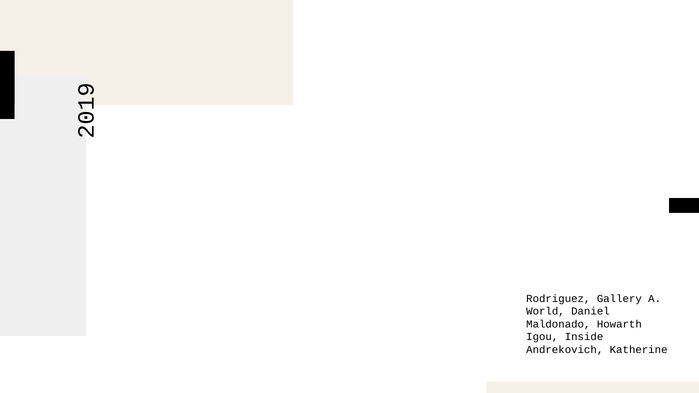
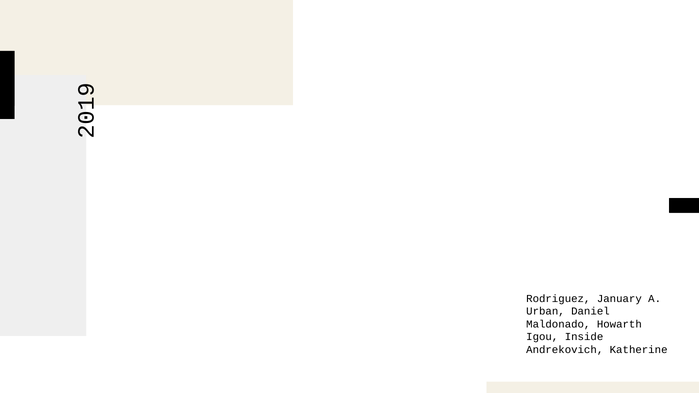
Gallery: Gallery -> January (619, 299)
World: World -> Urban (545, 311)
